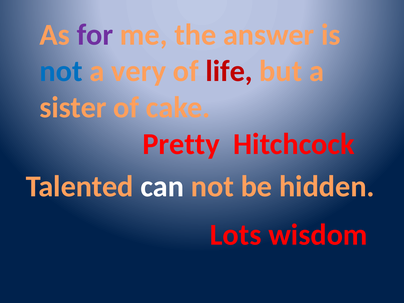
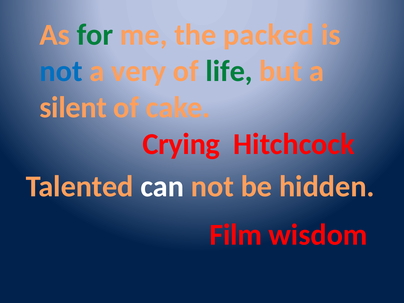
for colour: purple -> green (95, 35)
answer: answer -> packed (269, 35)
life colour: red -> green (229, 71)
sister: sister -> silent (73, 108)
Pretty: Pretty -> Crying (181, 144)
Lots: Lots -> Film (236, 235)
